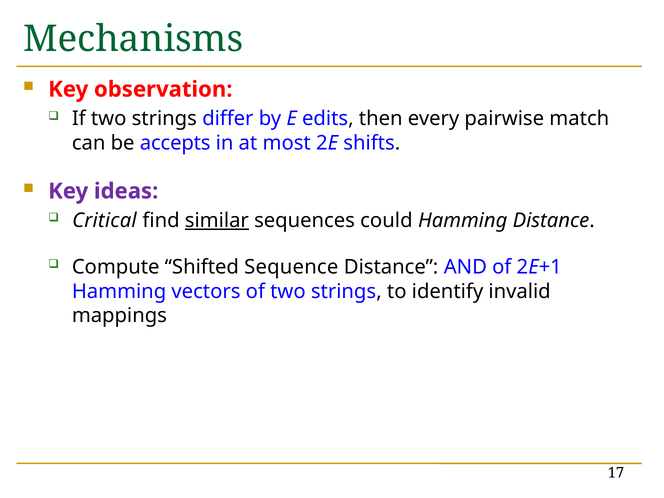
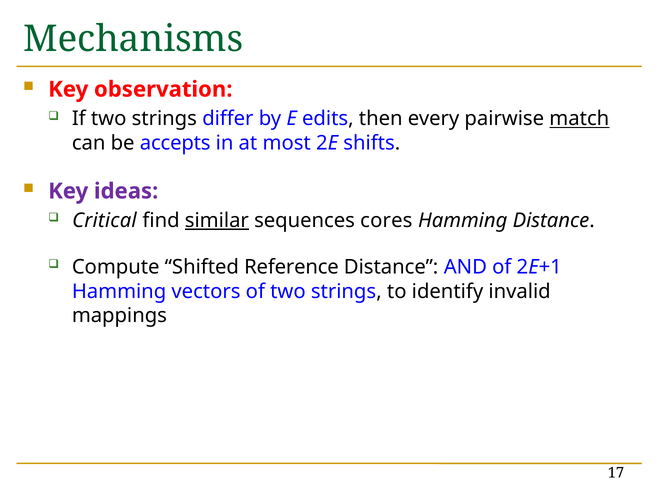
match underline: none -> present (579, 119)
could: could -> cores (386, 221)
Sequence: Sequence -> Reference (291, 267)
